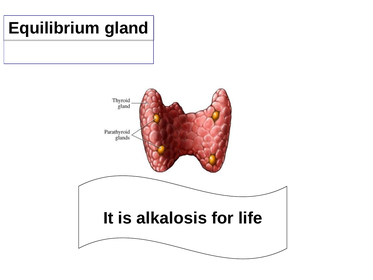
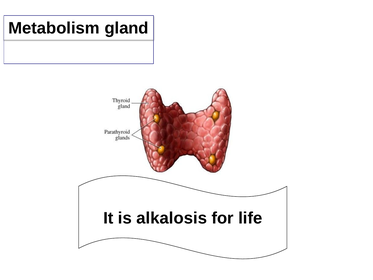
Equilibrium: Equilibrium -> Metabolism (54, 28)
